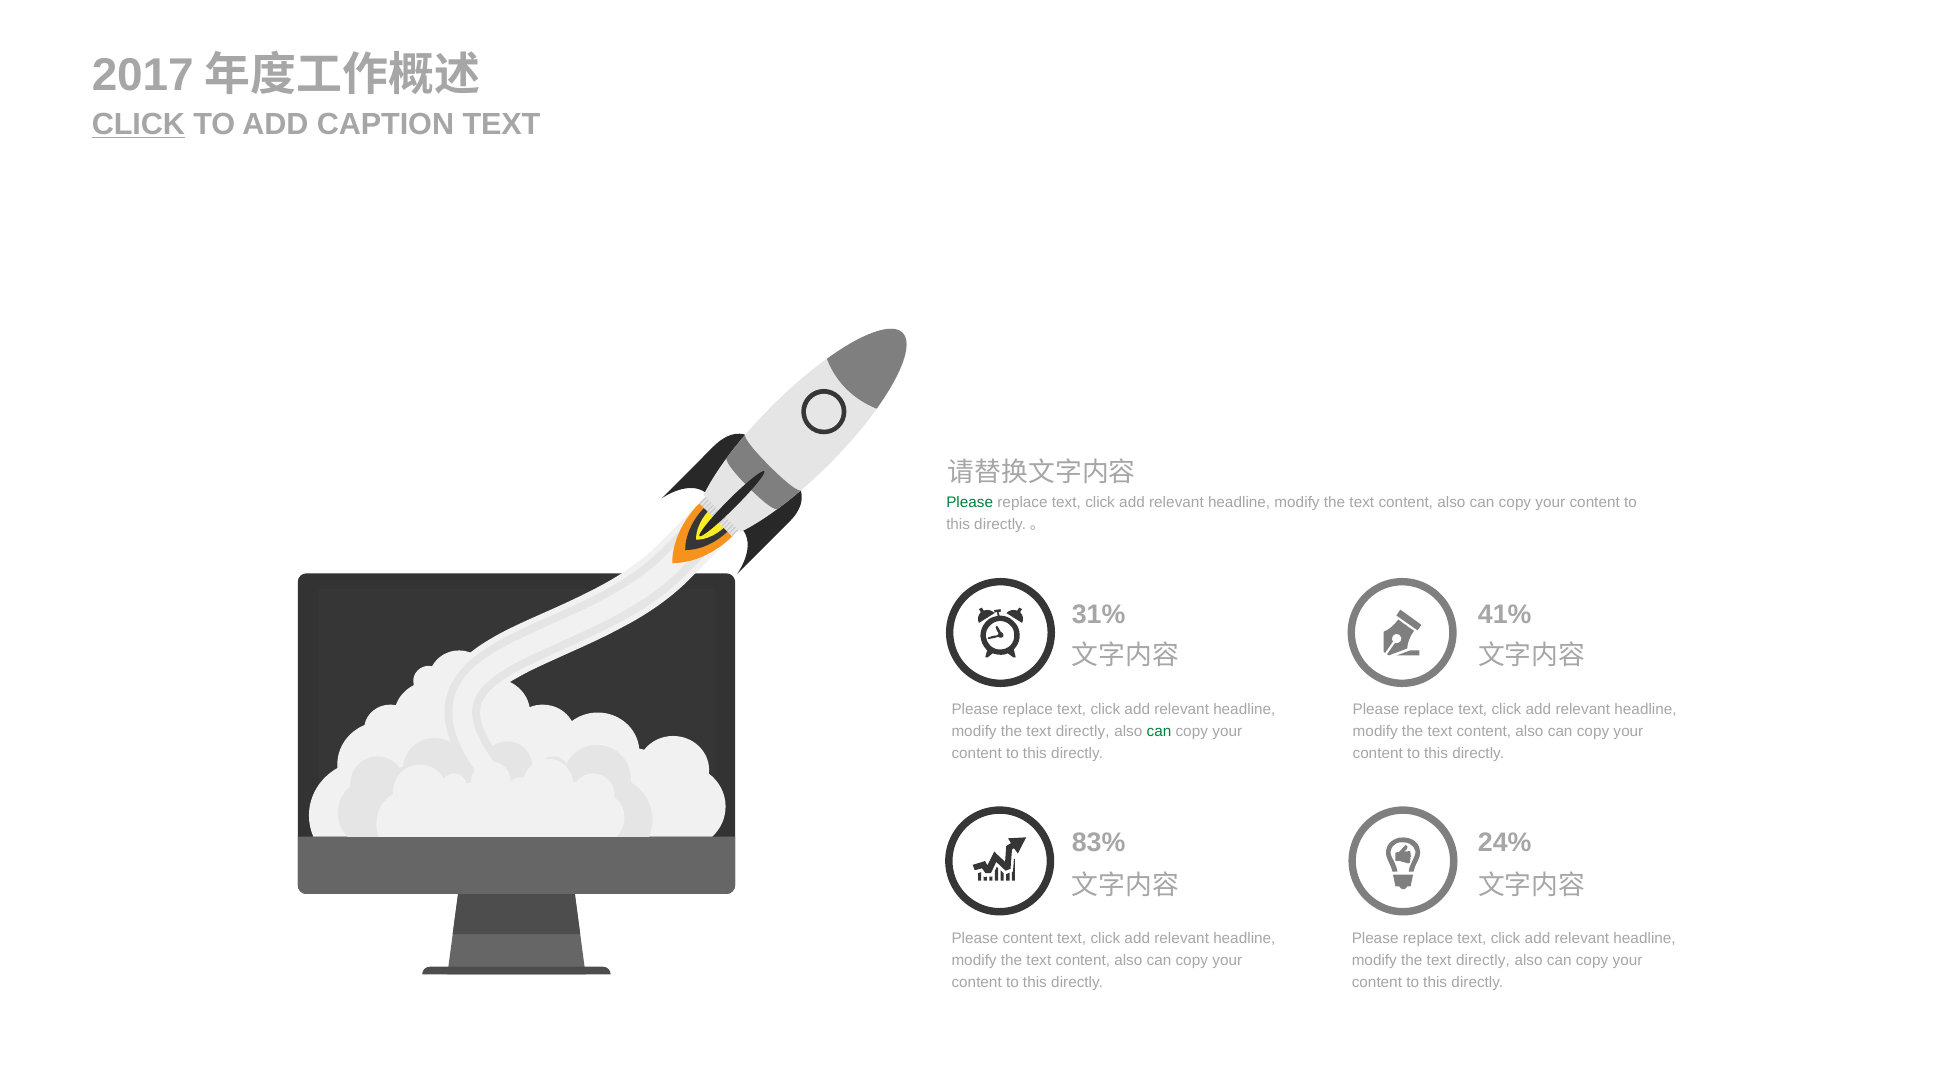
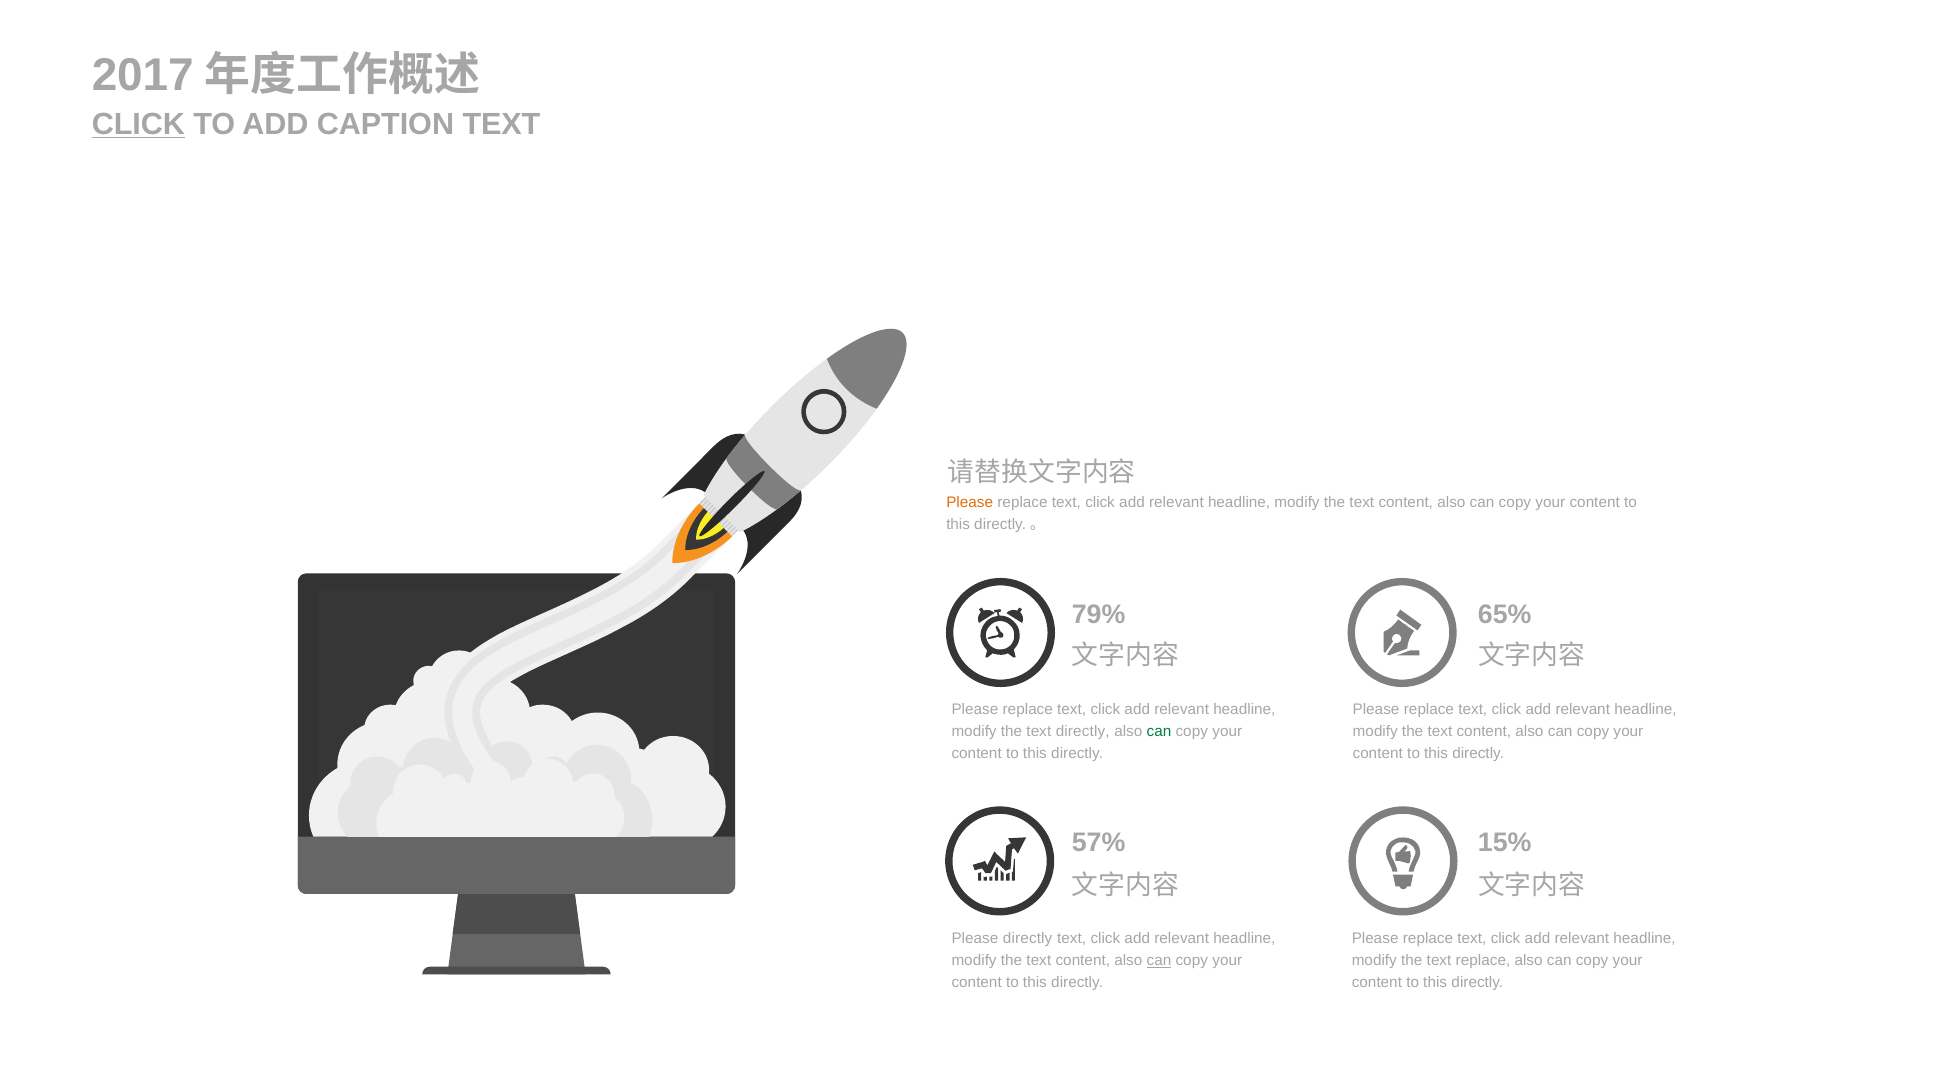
Please colour: green -> orange (970, 502)
31%: 31% -> 79% (1099, 615)
41%: 41% -> 65% (1505, 615)
83%: 83% -> 57% (1099, 842)
24%: 24% -> 15% (1505, 842)
Please content: content -> directly (1028, 939)
can underline: none -> present (1159, 961)
directly: directly -> replace (1483, 961)
